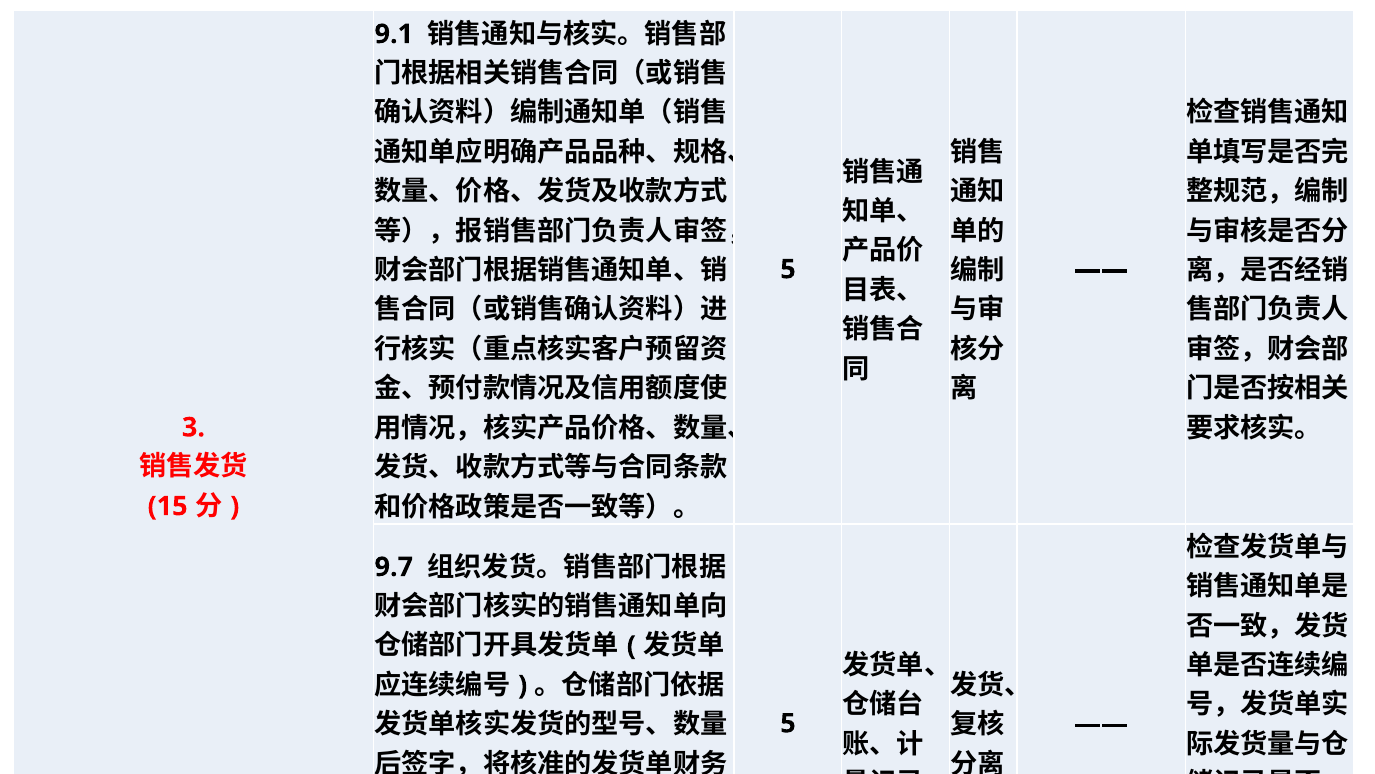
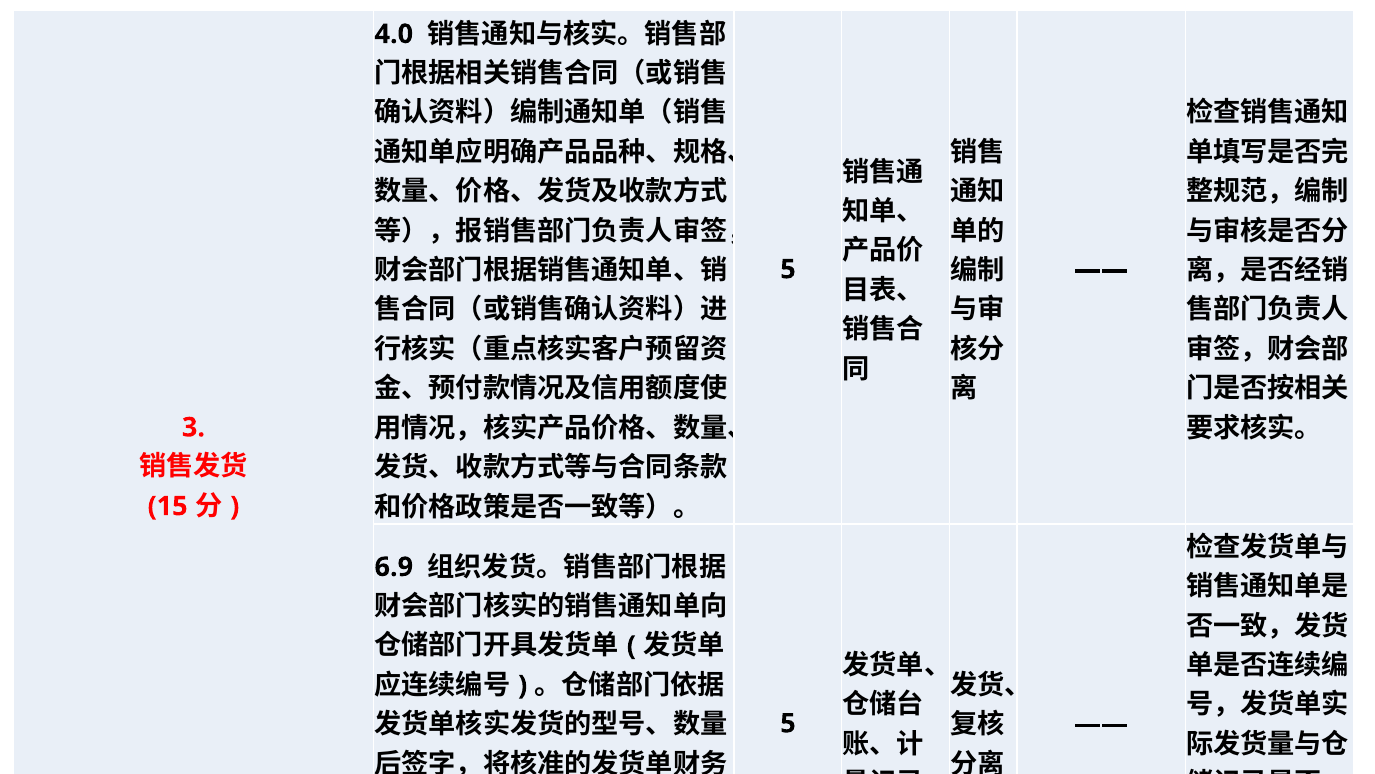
9.1: 9.1 -> 4.0 (394, 34)
9.7: 9.7 -> 6.9 (394, 567)
